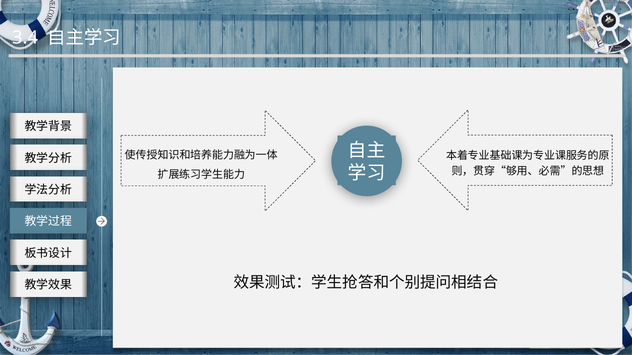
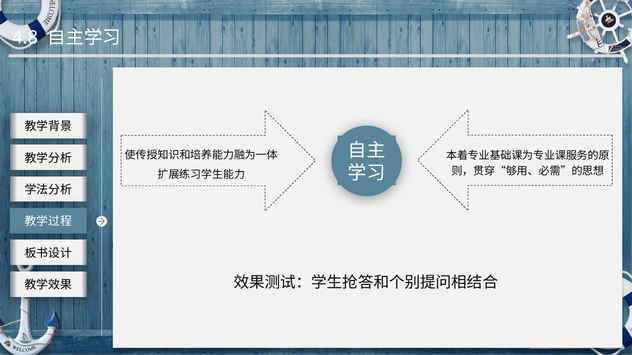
3.4: 3.4 -> 4.8 (25, 38)
